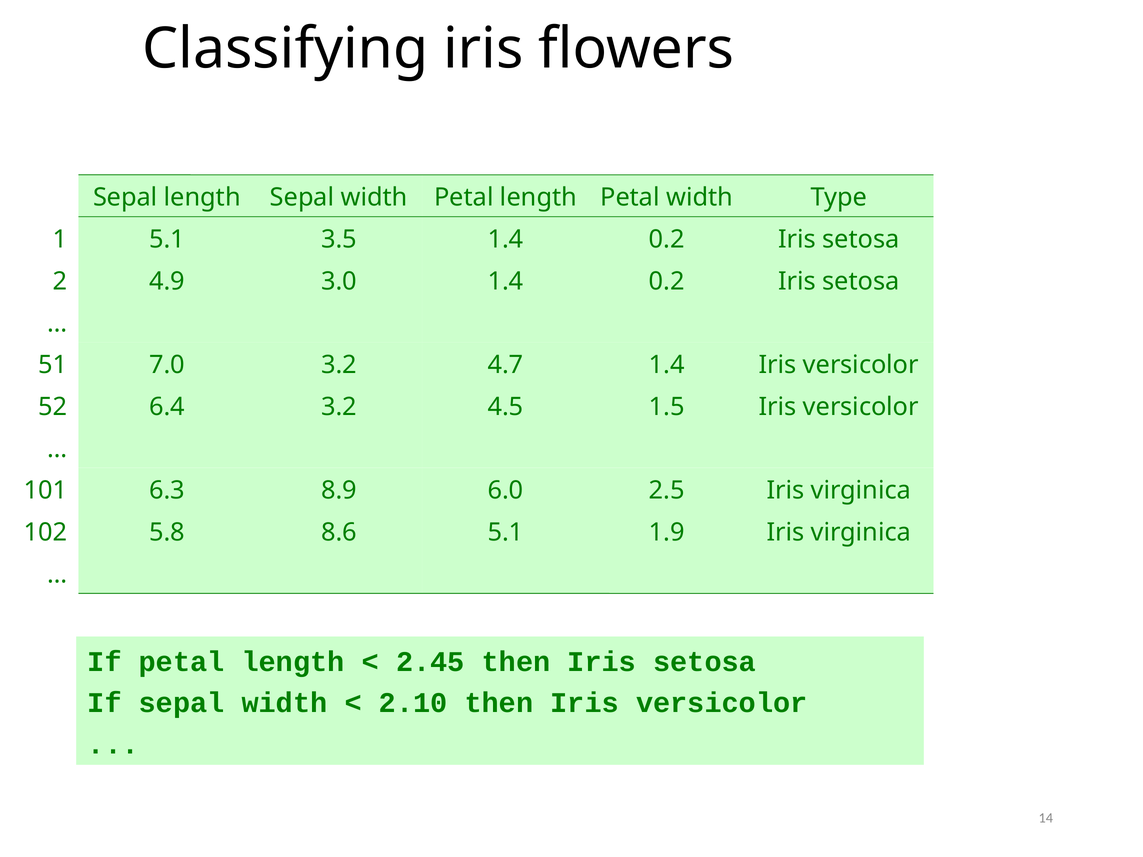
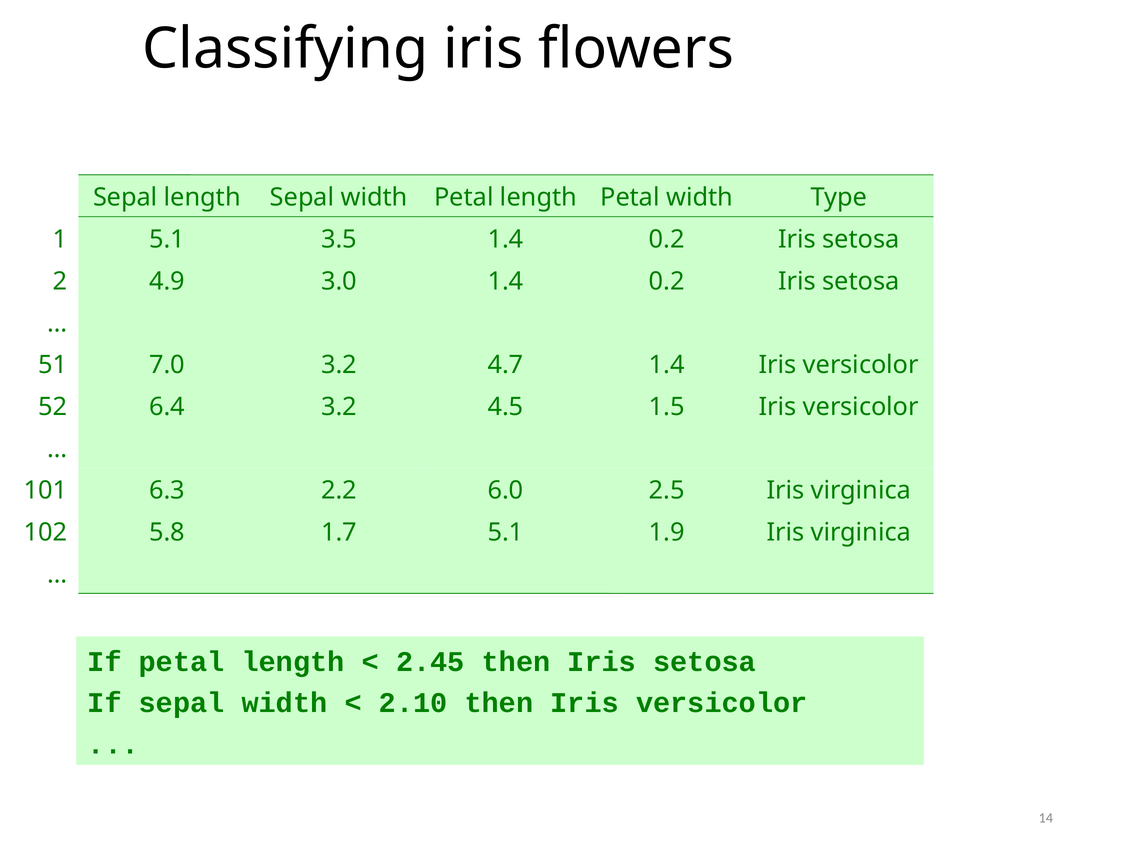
8.9: 8.9 -> 2.2 (339, 491)
8.6: 8.6 -> 1.7 (339, 533)
